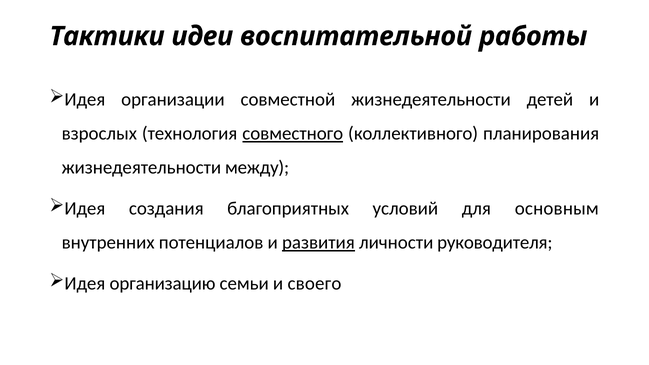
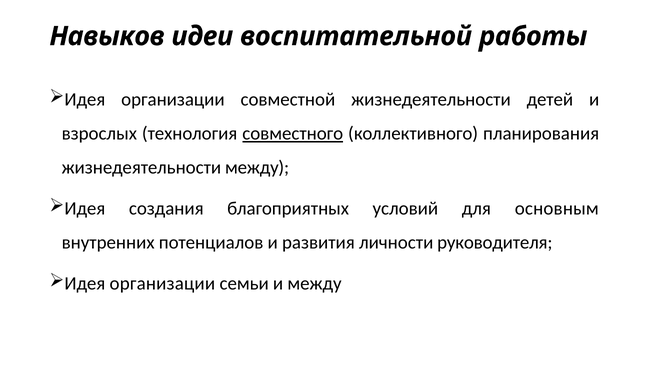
Тактики: Тактики -> Навыков (107, 36)
развития underline: present -> none (318, 243)
организацию: организацию -> организации (162, 283)
и своего: своего -> между (315, 283)
